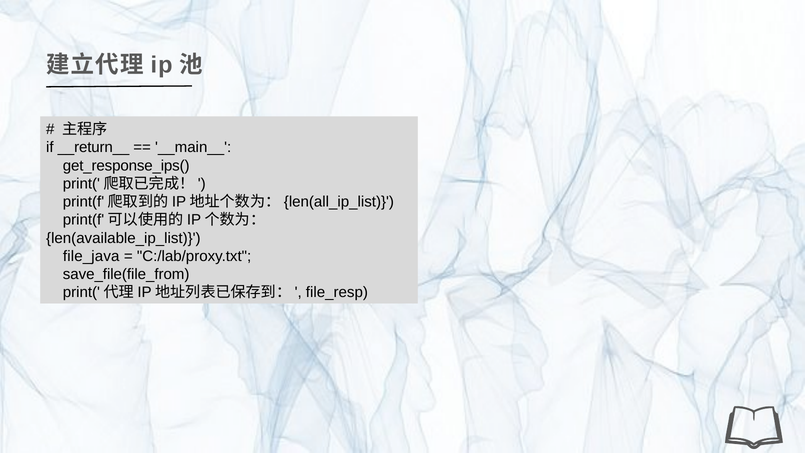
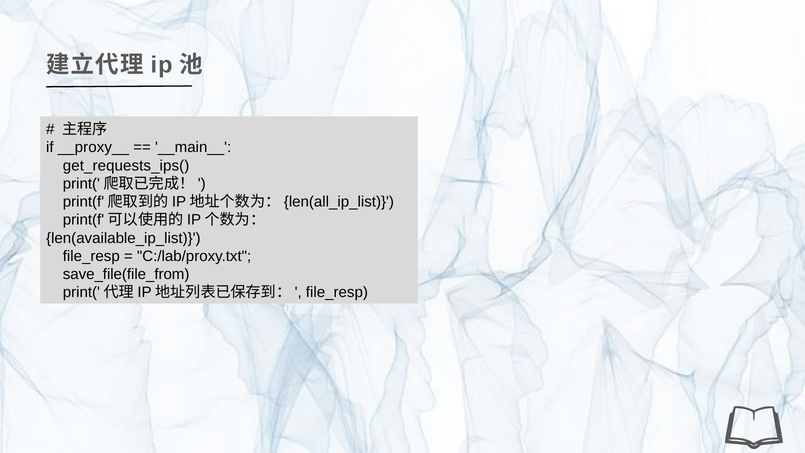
__return__: __return__ -> __proxy__ (93, 147)
get_response_ips(: get_response_ips( -> get_requests_ips( (126, 166)
file_java: file_java -> file_resp (91, 256)
